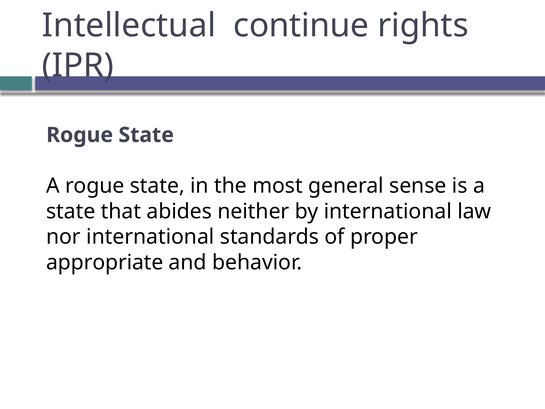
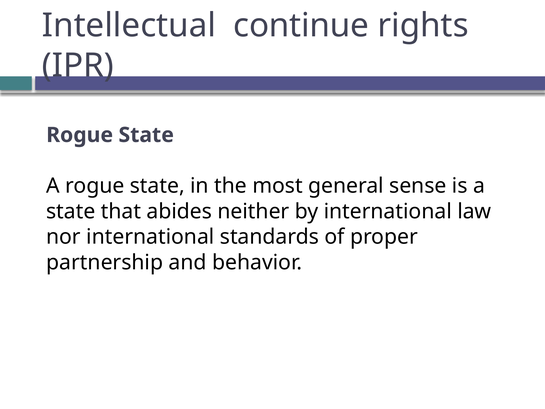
appropriate: appropriate -> partnership (105, 262)
